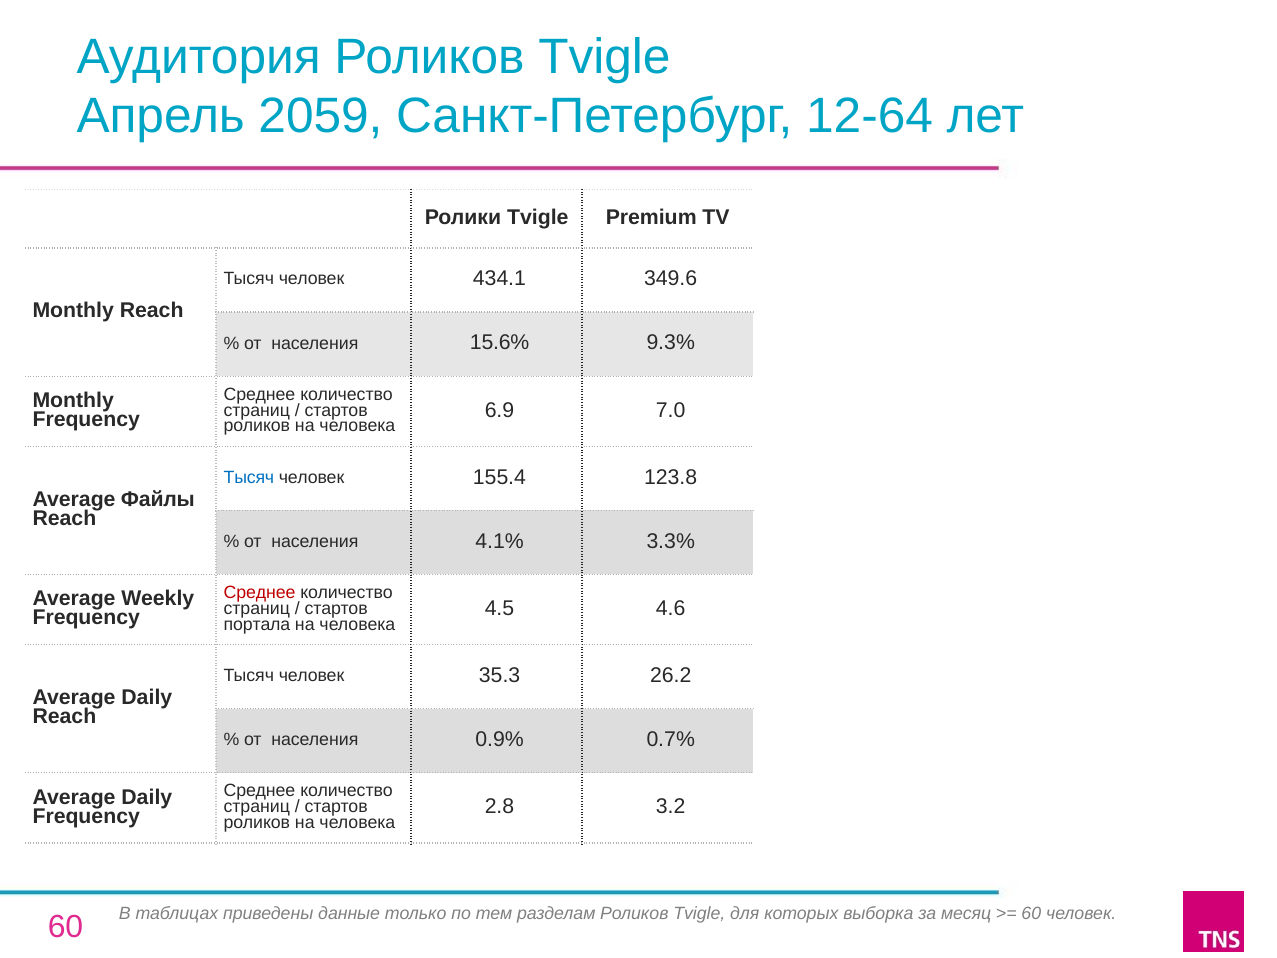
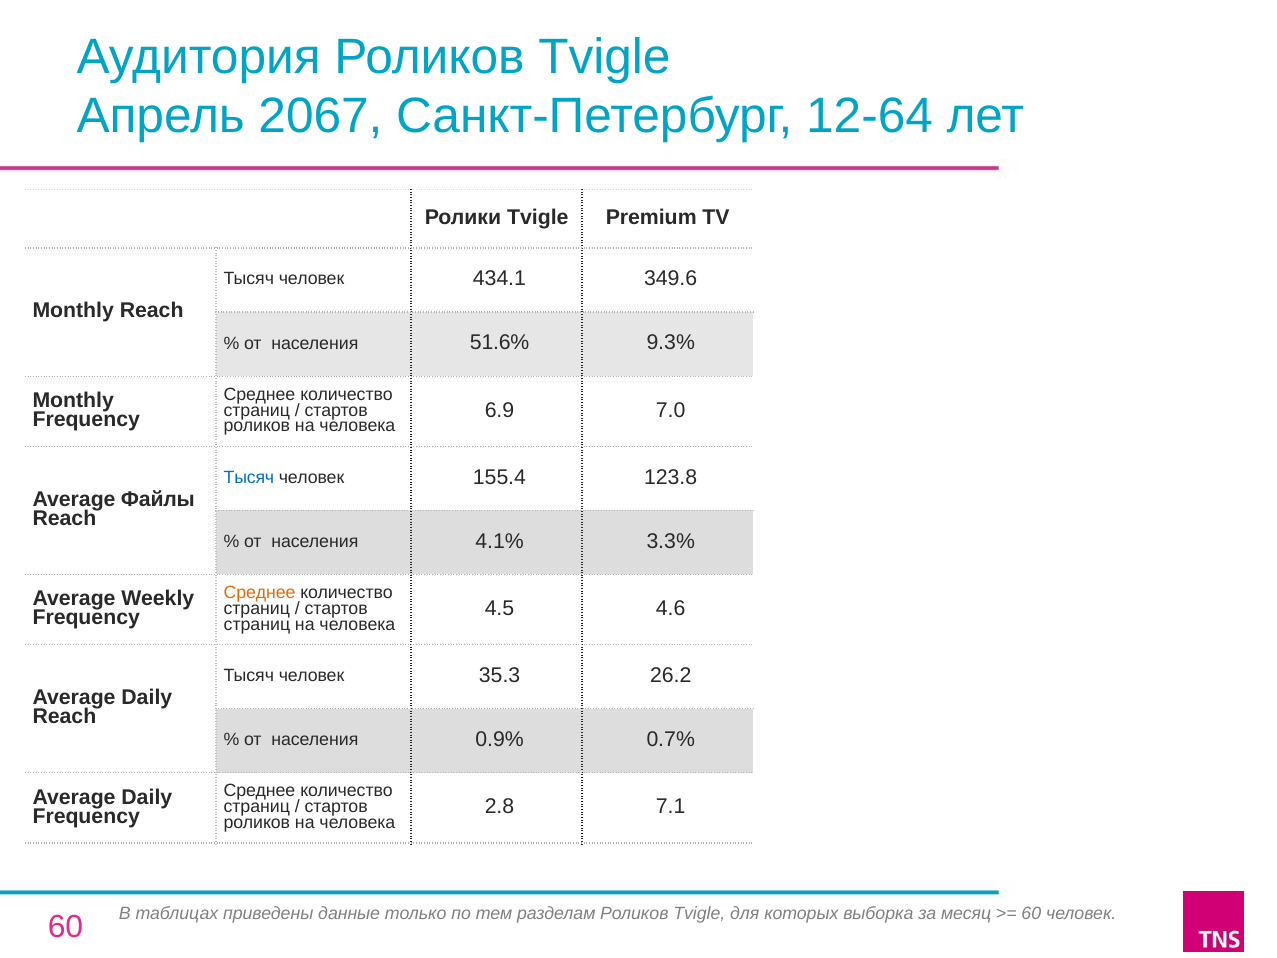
2059: 2059 -> 2067 (320, 116)
15.6%: 15.6% -> 51.6% (500, 343)
Среднее colour: red -> orange (260, 592)
портала: портала -> страниц (257, 624)
3.2: 3.2 -> 7.1 (671, 806)
